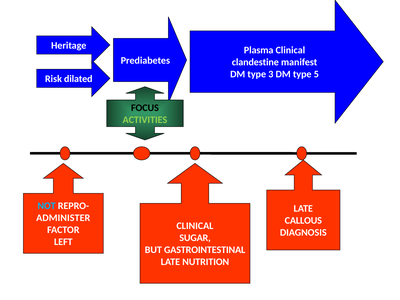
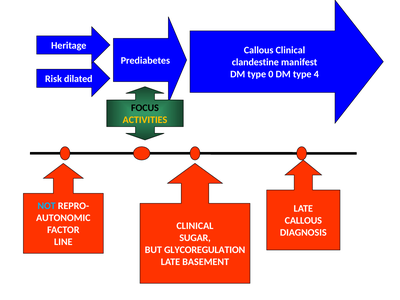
Plasma: Plasma -> Callous (259, 50)
3: 3 -> 0 (271, 74)
5: 5 -> 4 (316, 74)
ACTIVITIES colour: light green -> yellow (145, 120)
ADMINISTER: ADMINISTER -> AUTONOMIC (63, 218)
LEFT: LEFT -> LINE (63, 242)
GASTROINTESTINAL: GASTROINTESTINAL -> GLYCOREGULATION (205, 250)
NUTRITION: NUTRITION -> BASEMENT (206, 262)
